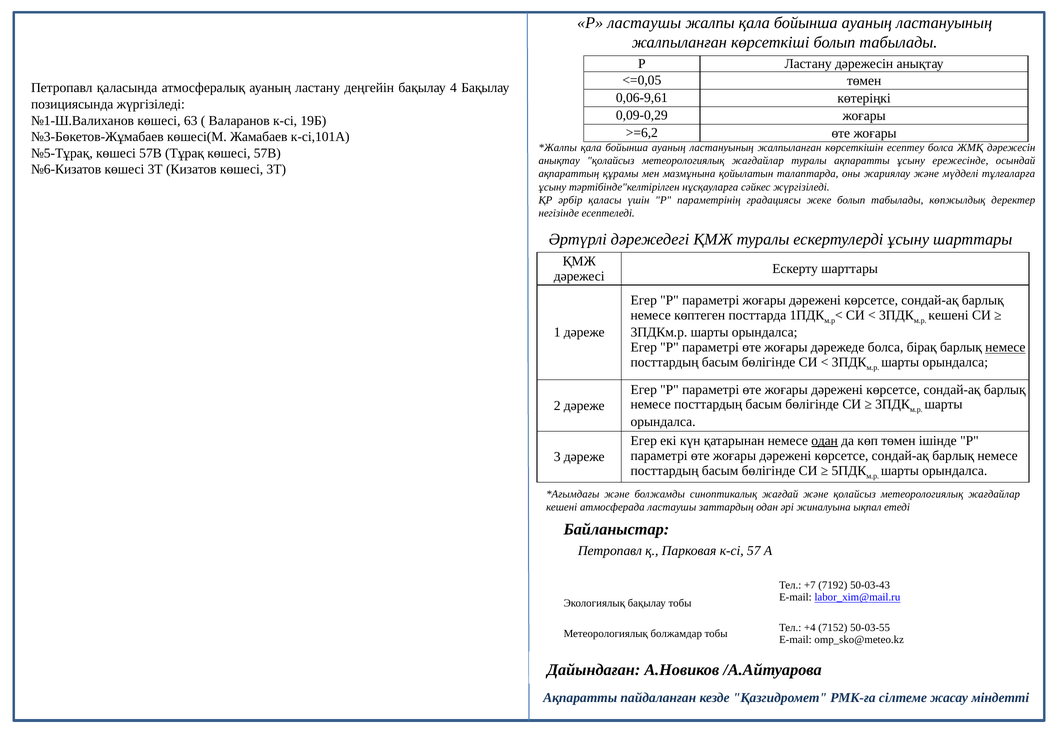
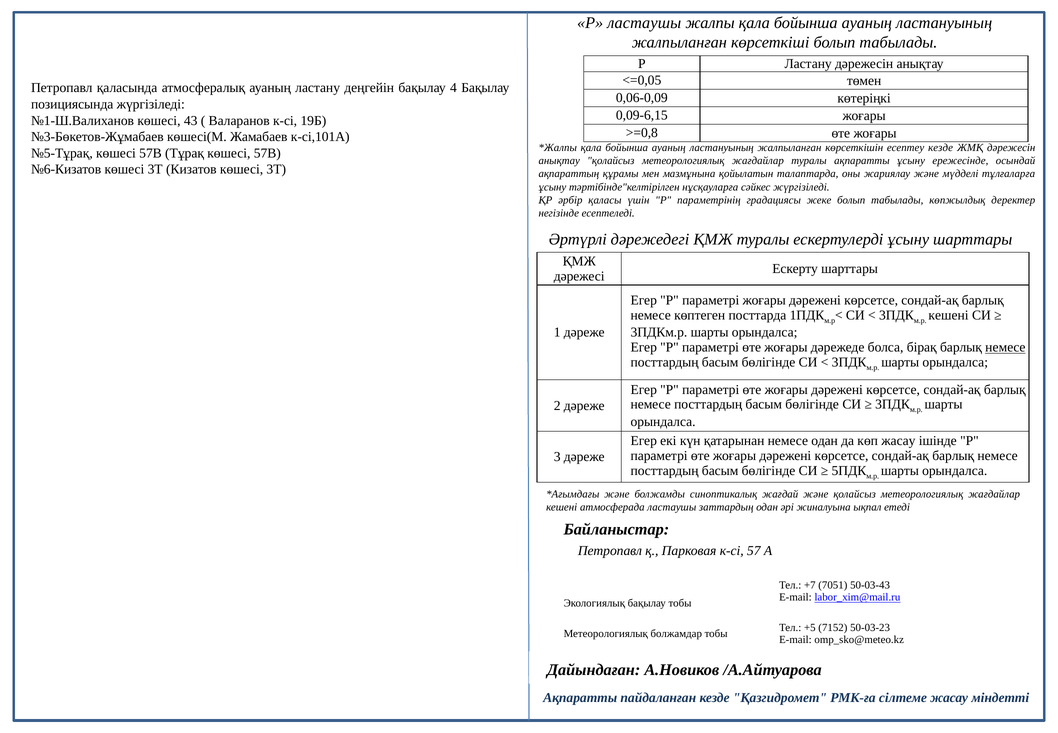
0,06-9,61: 0,06-9,61 -> 0,06-0,09 (642, 98)
0,09-0,29: 0,09-0,29 -> 0,09-6,15 (642, 115)
63: 63 -> 43 (191, 120)
>=6,2: >=6,2 -> >=0,8 (642, 133)
есептеу болса: болса -> кезде (941, 148)
одан underline: present -> none (825, 440)
көп төмен: төмен -> жасау (898, 440)
7192: 7192 -> 7051 (833, 585)
+4: +4 -> +5 (810, 627)
50-03-55: 50-03-55 -> 50-03-23 (870, 627)
